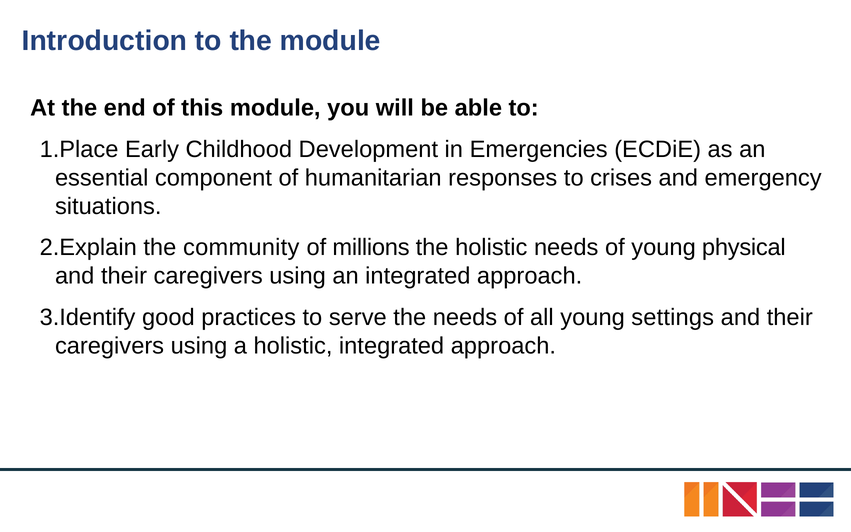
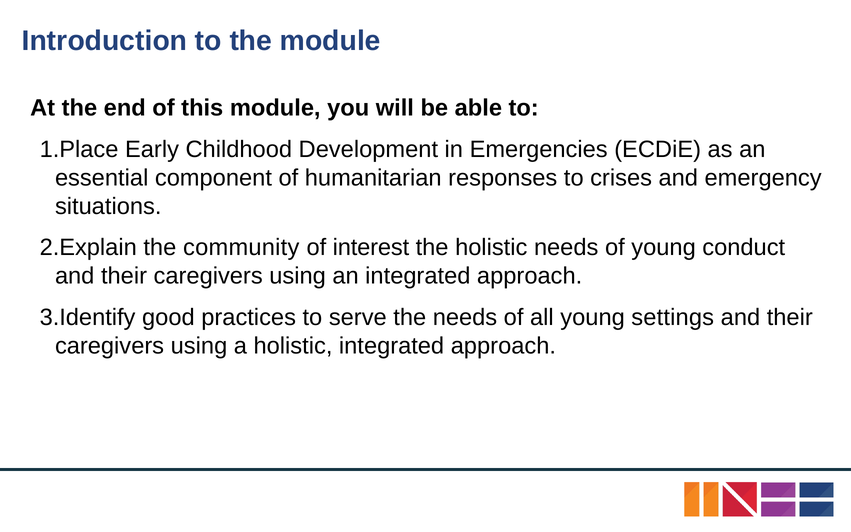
millions: millions -> interest (371, 248)
physical: physical -> conduct (744, 248)
